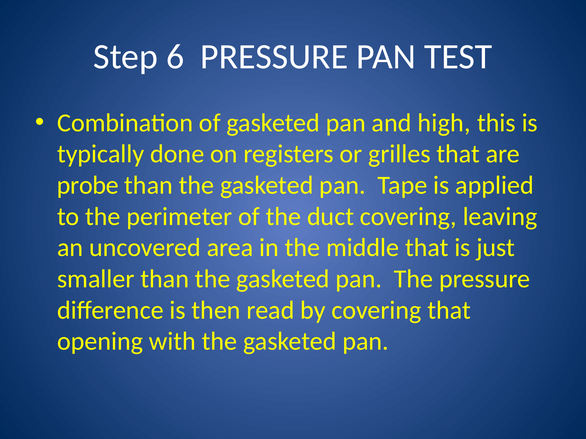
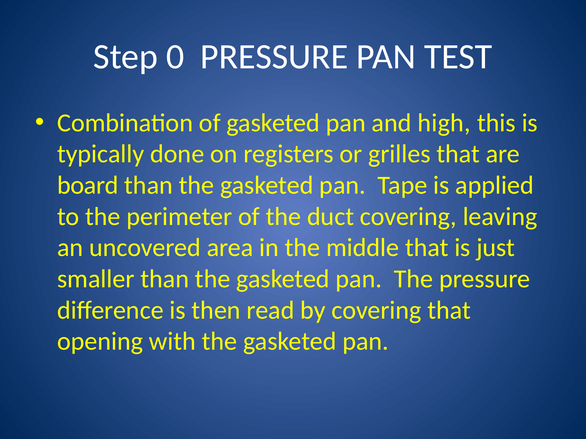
6: 6 -> 0 (175, 57)
probe: probe -> board (88, 185)
